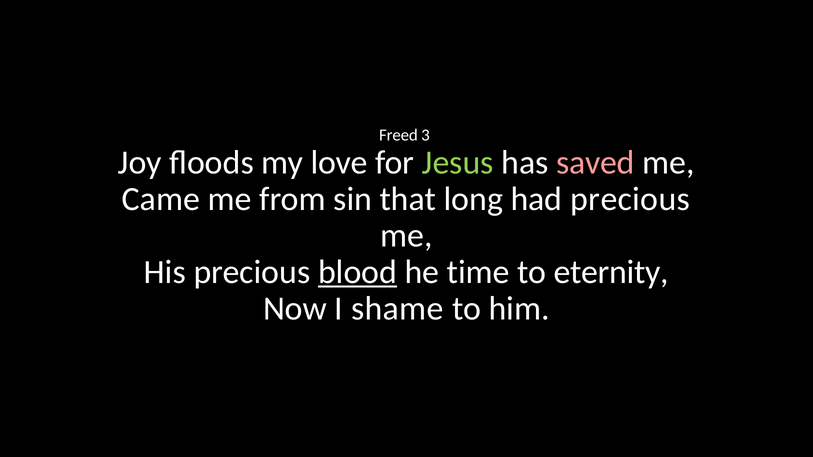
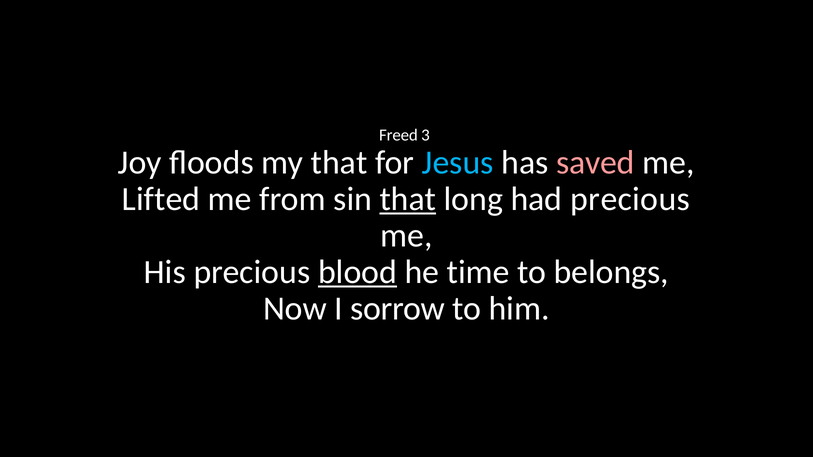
my love: love -> that (339, 162)
Jesus colour: light green -> light blue (458, 162)
Came: Came -> Lifted (161, 199)
that underline: none -> present (408, 199)
eternity: eternity -> belongs (611, 272)
shame: shame -> sorrow (398, 309)
